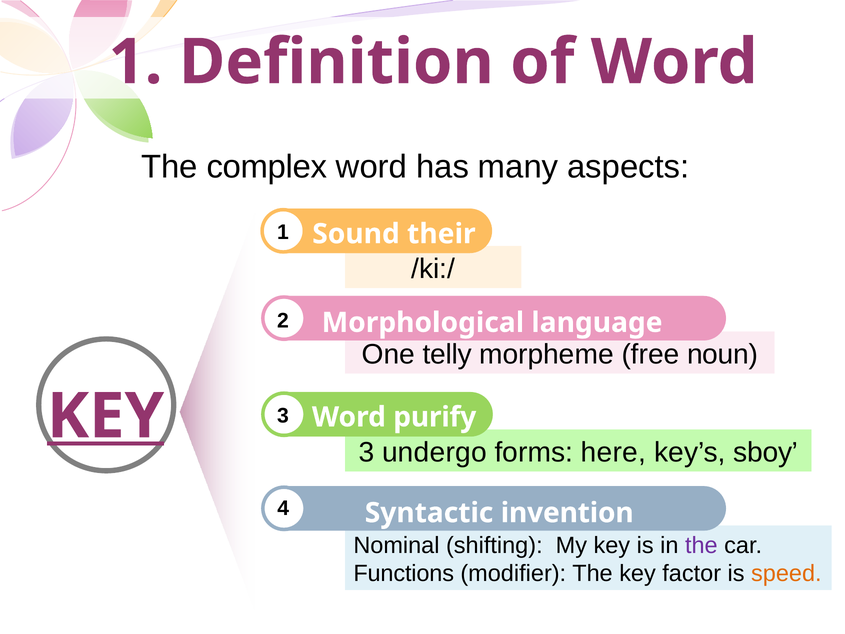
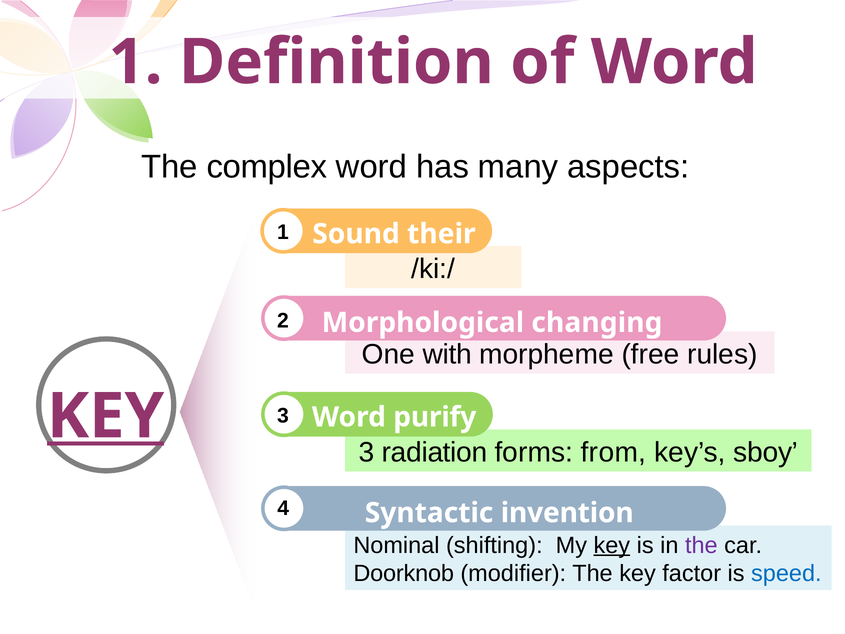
language: language -> changing (597, 322)
telly: telly -> with (447, 354)
noun: noun -> rules (722, 354)
undergo: undergo -> radiation (435, 452)
here: here -> from (613, 452)
key underline: none -> present (612, 545)
Functions: Functions -> Doorknob (404, 573)
speed colour: orange -> blue (786, 573)
